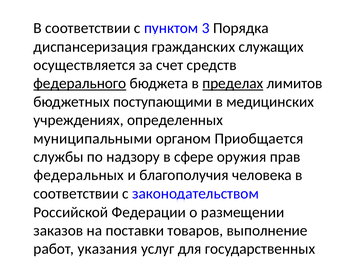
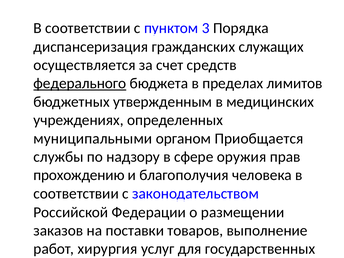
пределах underline: present -> none (233, 83)
поступающими: поступающими -> утвержденным (163, 102)
федеральных: федеральных -> прохождению (79, 175)
работ указания: указания -> хирургия (107, 249)
